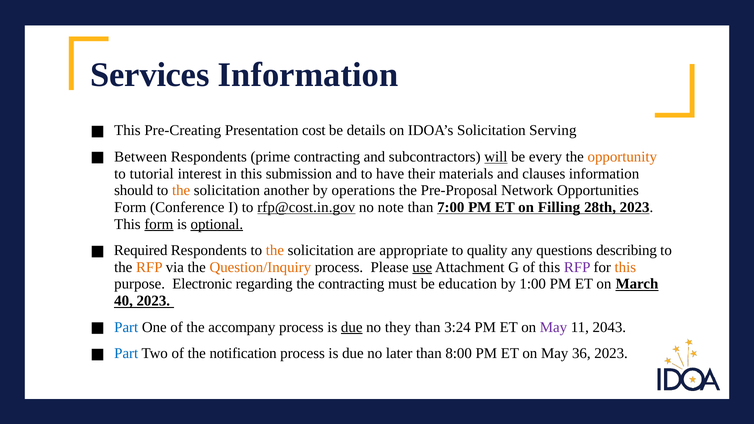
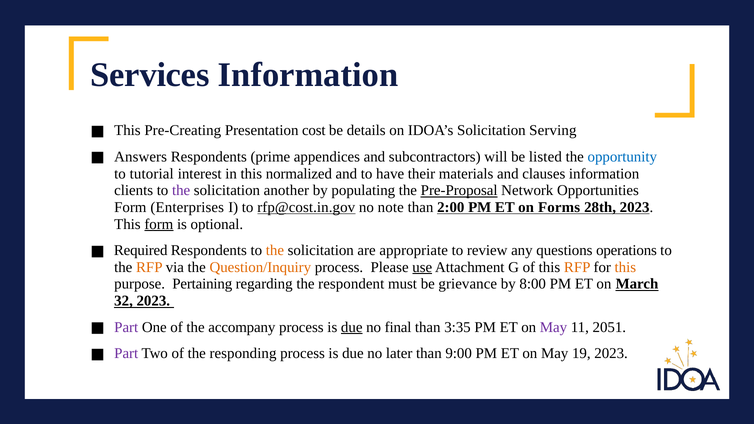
Between: Between -> Answers (141, 157)
prime contracting: contracting -> appendices (327, 157)
will underline: present -> none (496, 157)
every: every -> listed (545, 157)
opportunity colour: orange -> blue (622, 157)
submission: submission -> normalized (299, 174)
should: should -> clients (134, 191)
the colour: orange -> purple (181, 191)
operations: operations -> populating (363, 191)
Pre-Proposal underline: none -> present (459, 191)
Conference: Conference -> Enterprises (187, 207)
7:00: 7:00 -> 2:00 (451, 207)
Filling: Filling -> Forms (559, 207)
optional underline: present -> none (217, 224)
quality: quality -> review (487, 250)
describing: describing -> operations (626, 250)
RFP colour: purple -> orange (577, 267)
Electronic: Electronic -> Pertaining (202, 284)
the contracting: contracting -> respondent (351, 284)
education: education -> grievance (468, 284)
1:00: 1:00 -> 8:00 (533, 284)
40: 40 -> 32 (124, 301)
Part colour: blue -> purple (126, 327)
they: they -> final (398, 327)
3:24: 3:24 -> 3:35 (457, 327)
2043: 2043 -> 2051 (609, 327)
Part colour: blue -> purple (126, 353)
notification: notification -> responding (243, 353)
8:00: 8:00 -> 9:00 (459, 353)
36: 36 -> 19 (581, 353)
